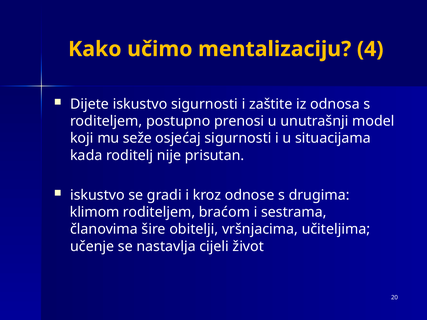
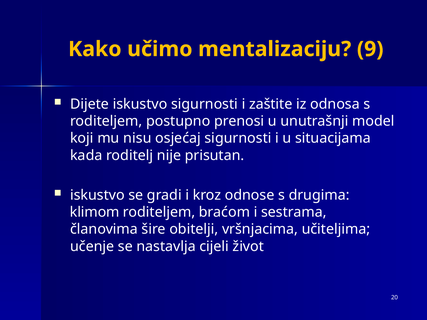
4: 4 -> 9 (370, 49)
seže: seže -> nisu (137, 138)
